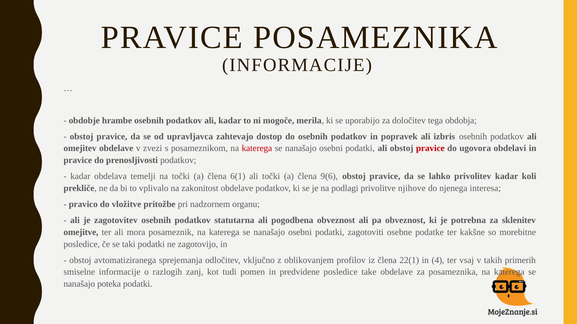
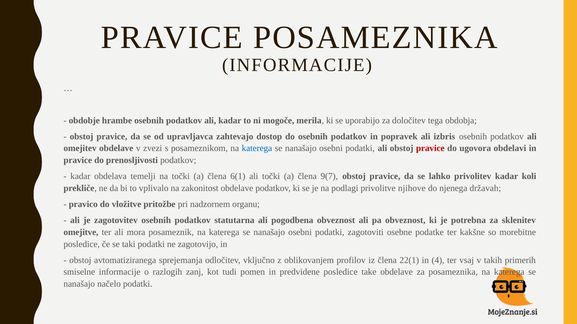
katerega colour: red -> blue (257, 149)
9(6: 9(6 -> 9(7 (329, 177)
interesa: interesa -> državah (485, 188)
poteka: poteka -> načelo (109, 284)
